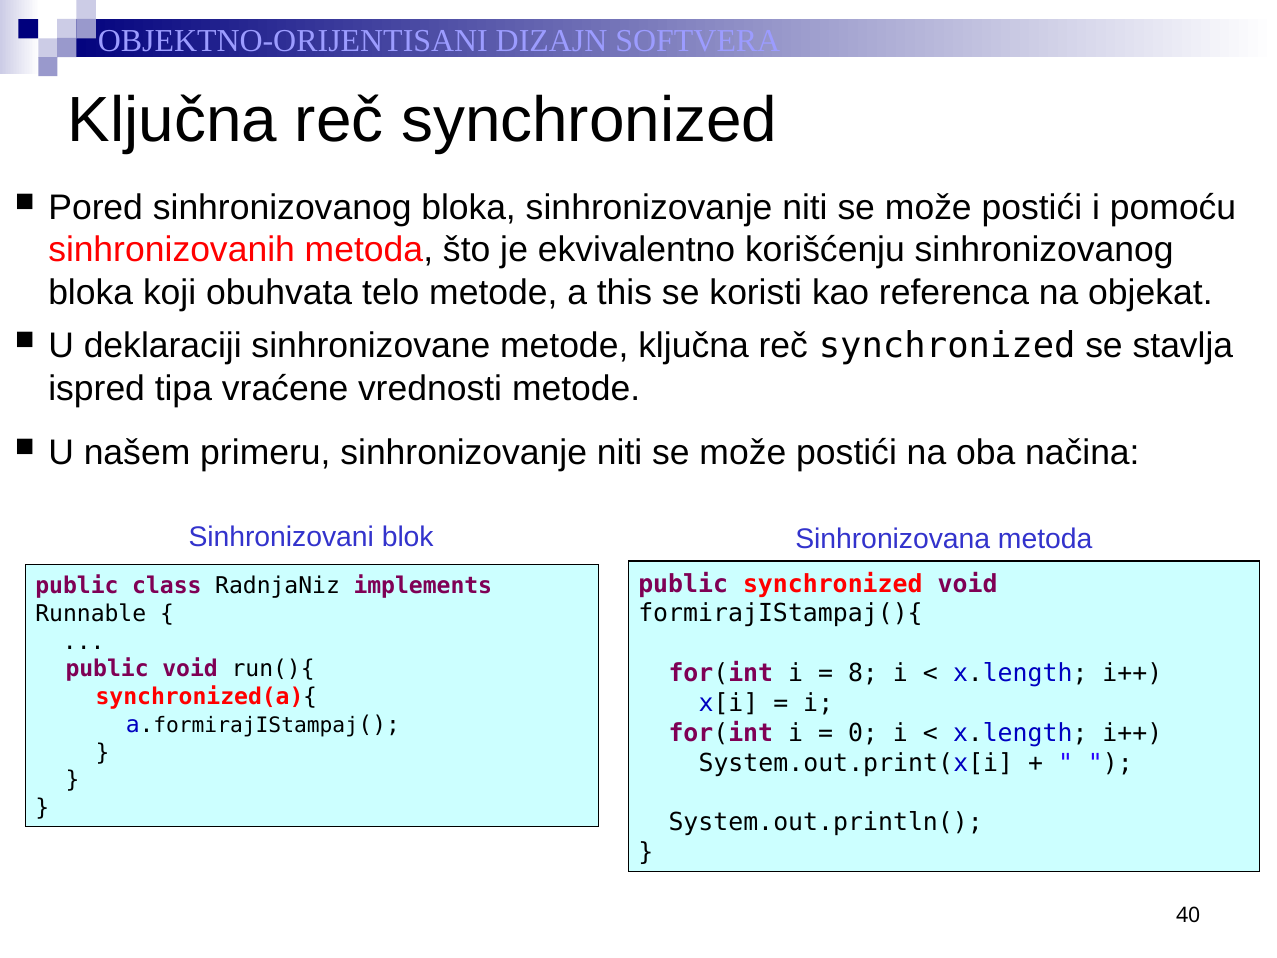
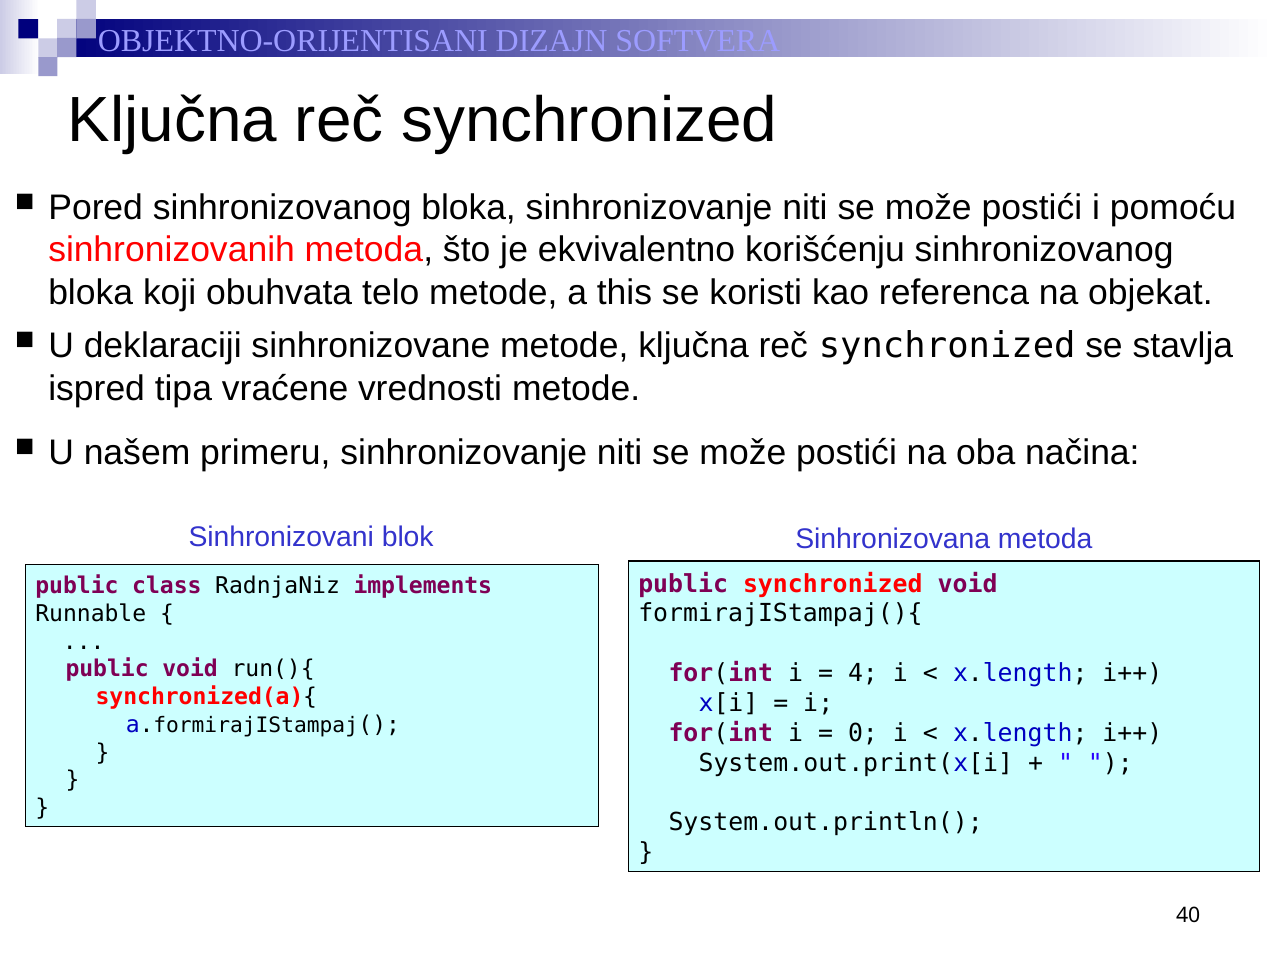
8: 8 -> 4 (863, 673)
